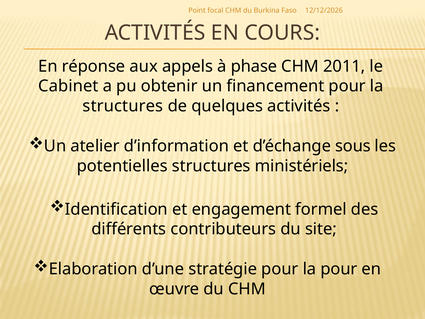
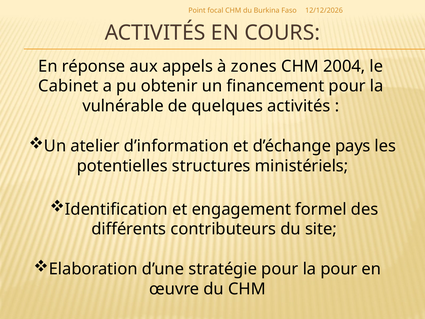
phase: phase -> zones (254, 66)
2011: 2011 -> 2004 (344, 66)
structures: structures -> vulnérable (123, 106)
sous: sous -> pays (353, 146)
